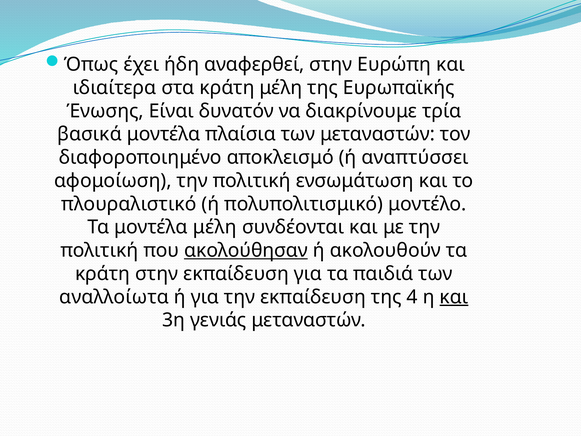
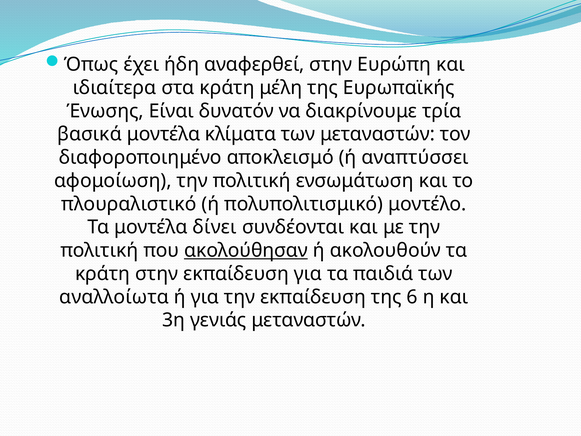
πλαίσια: πλαίσια -> κλίματα (241, 134)
μοντέλα μέλη: μέλη -> δίνει (215, 227)
4: 4 -> 6 (412, 297)
και underline: present -> none (454, 297)
